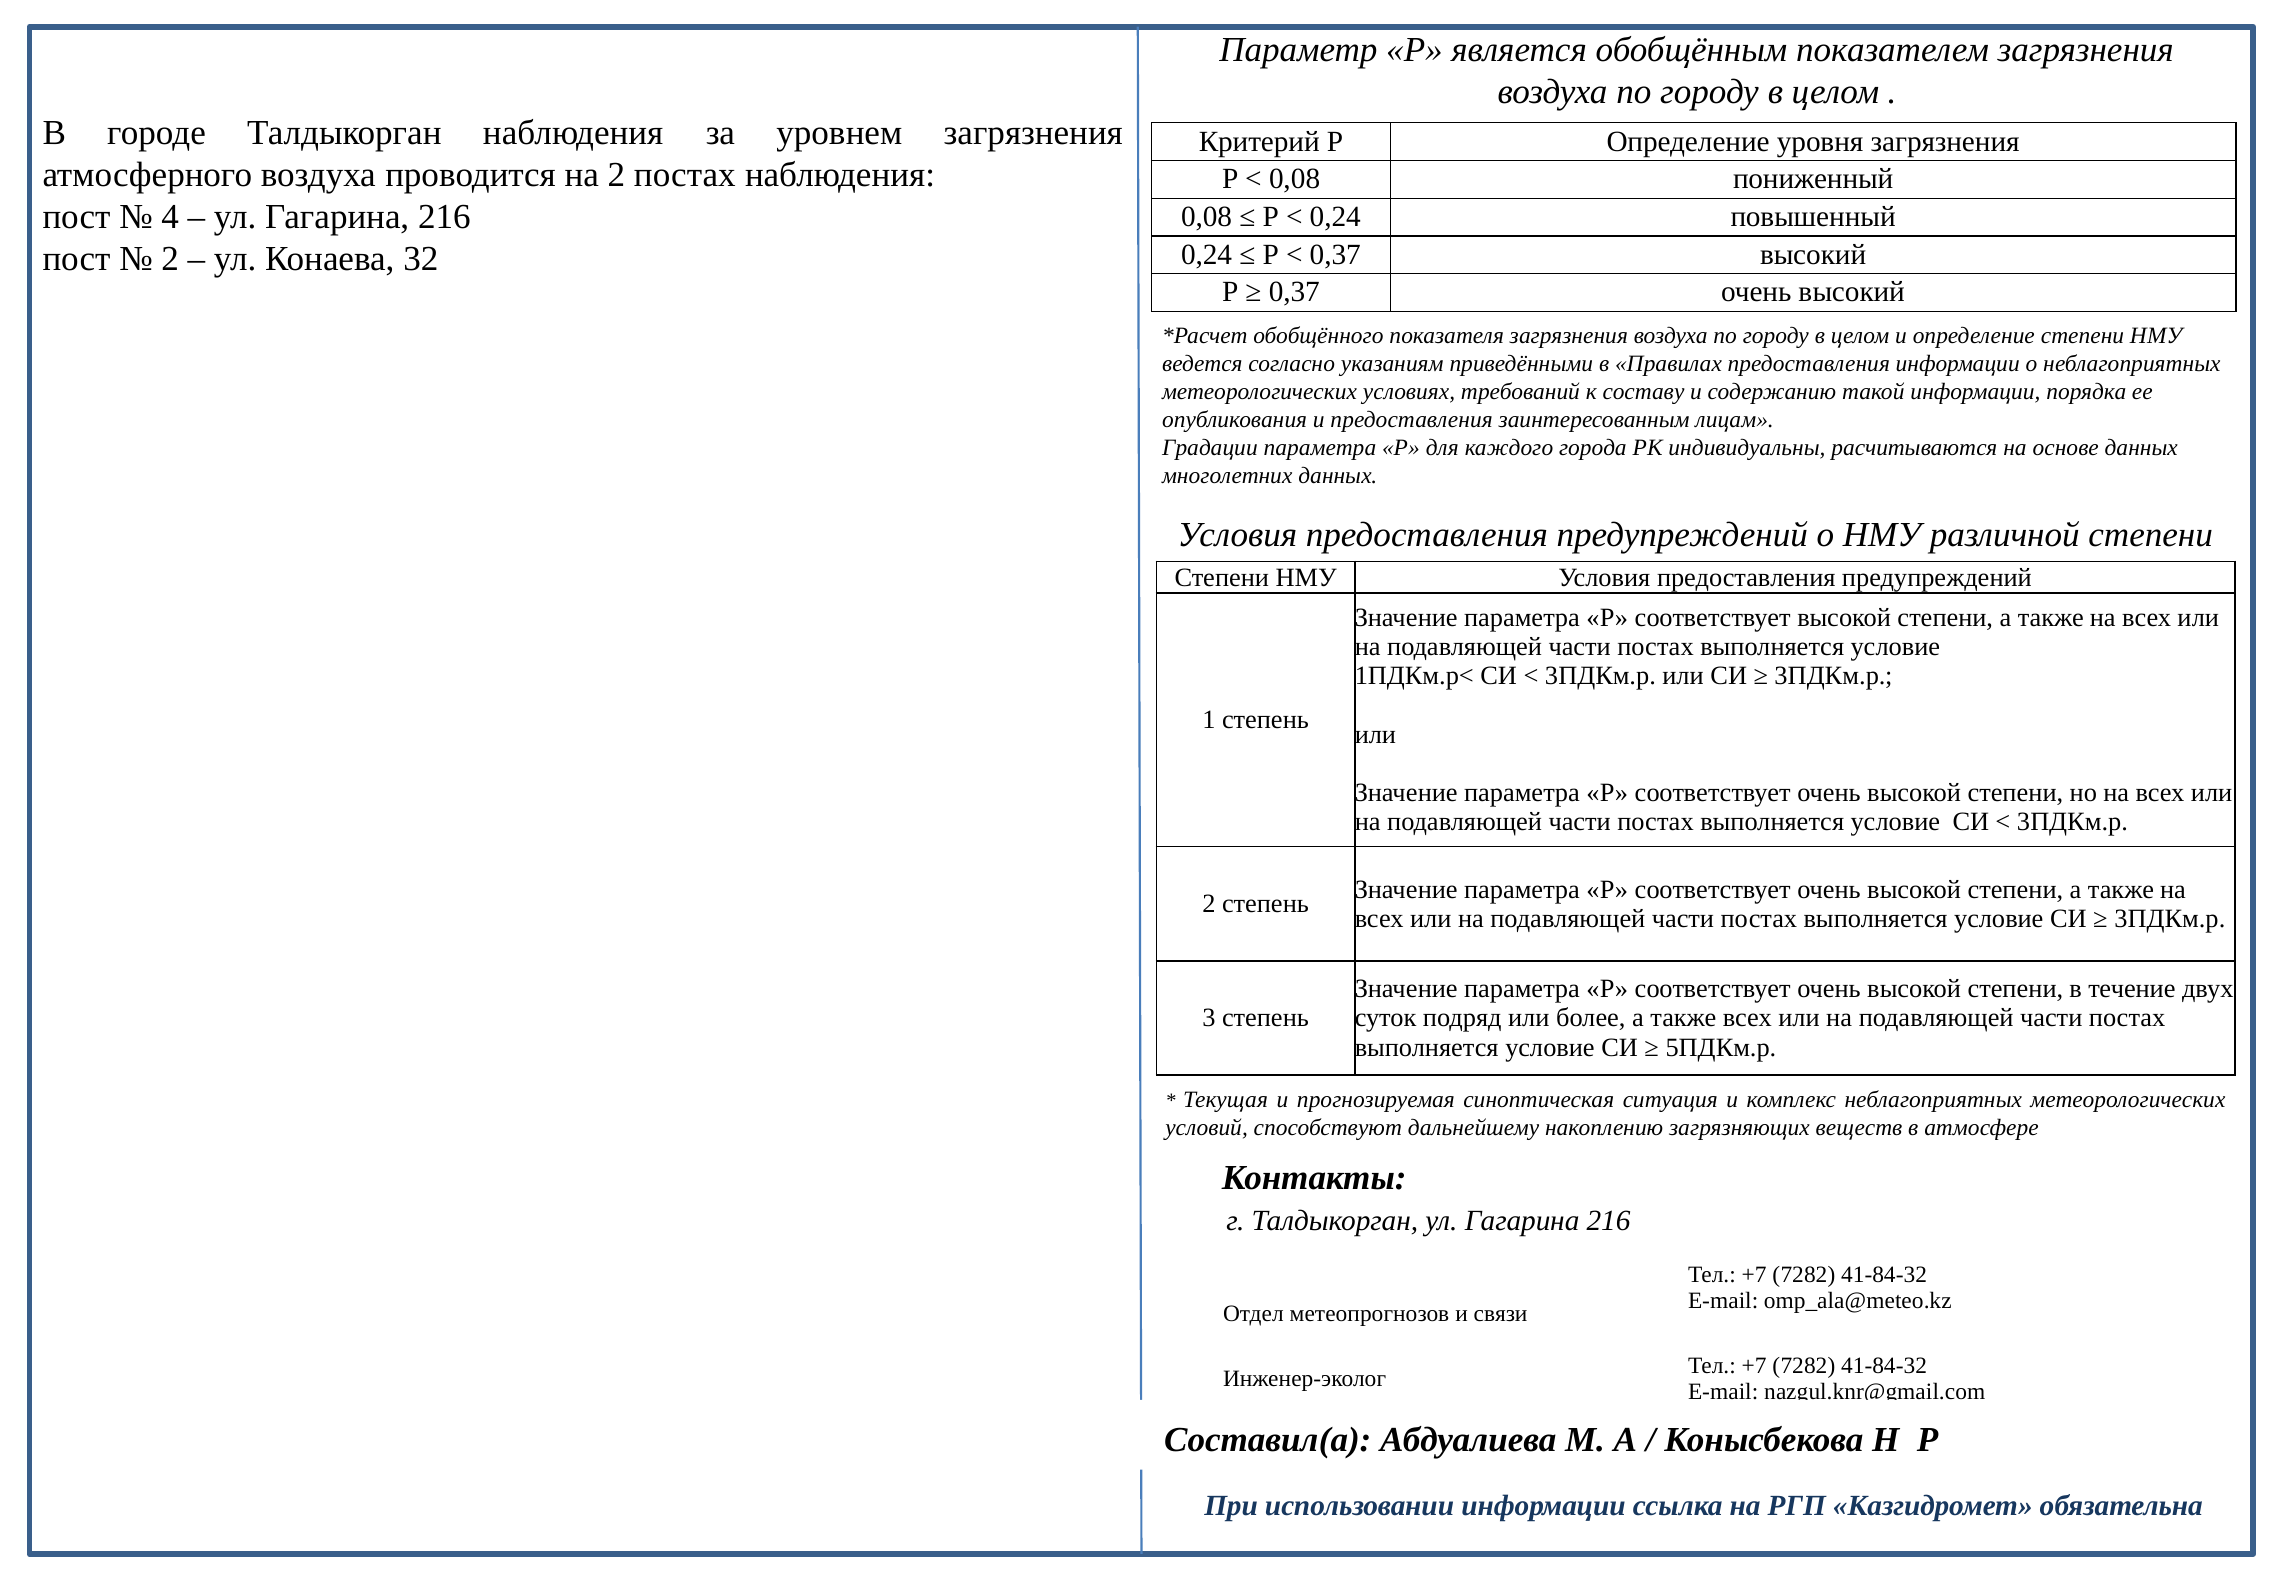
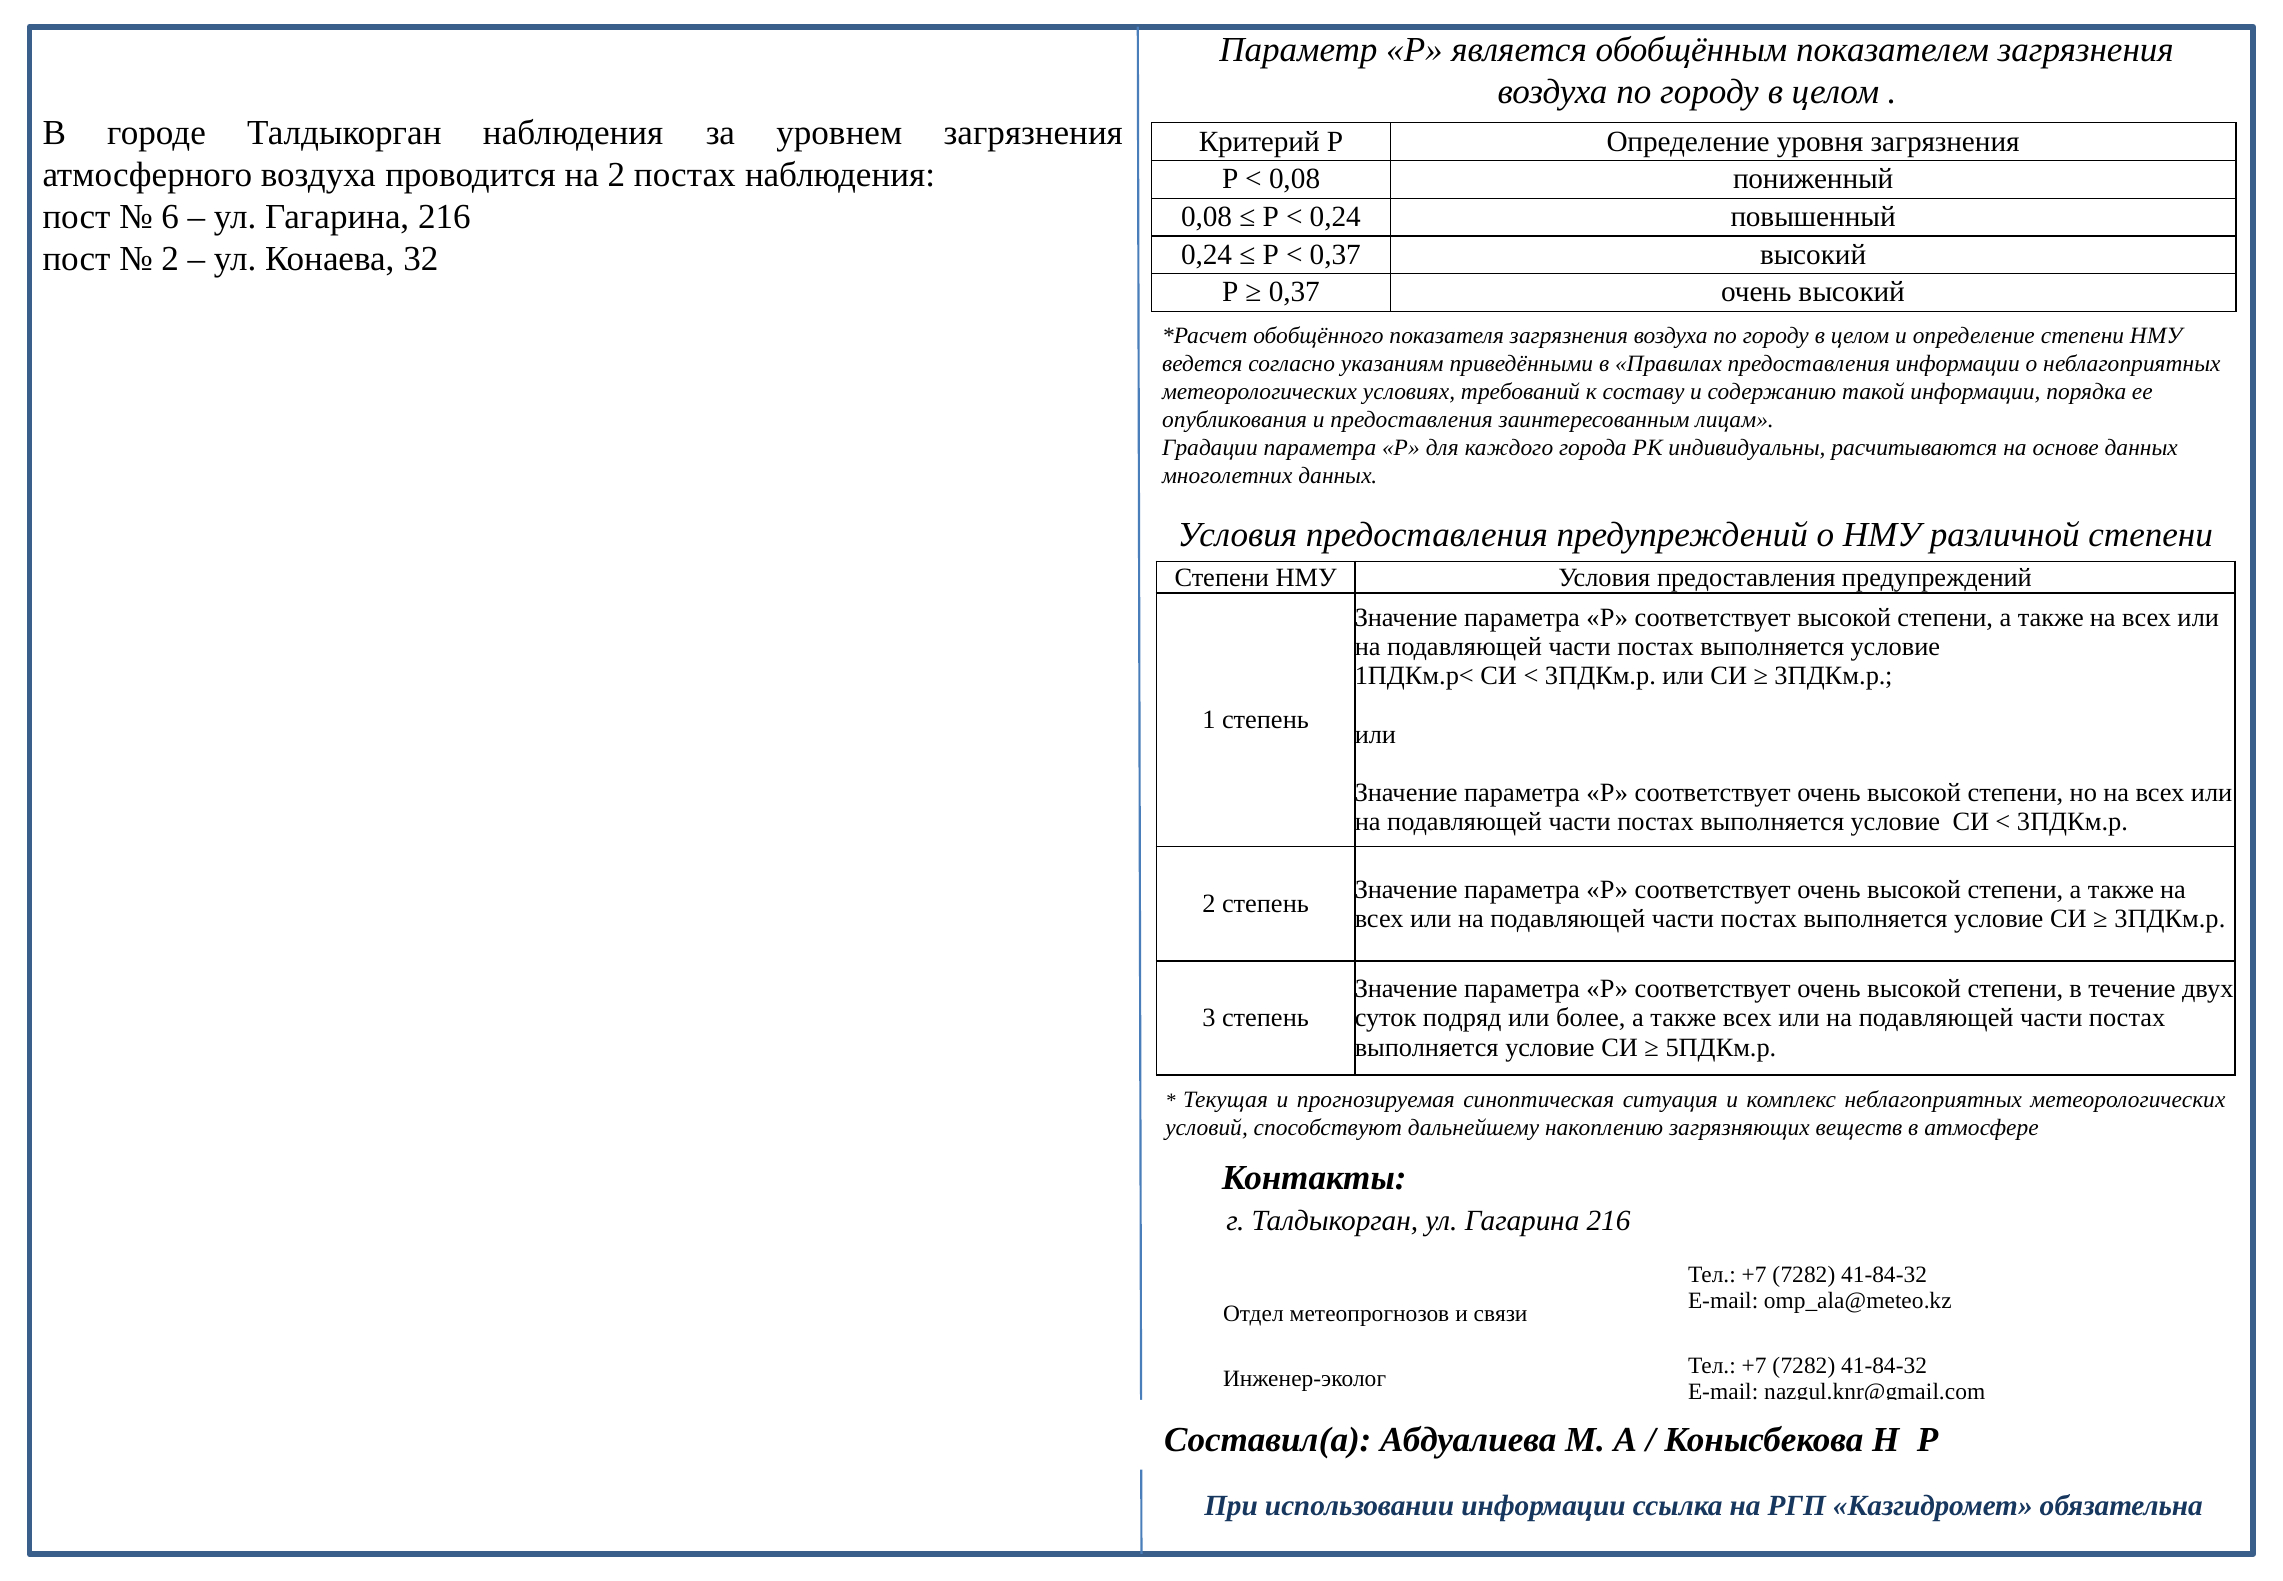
4: 4 -> 6 (170, 217)
